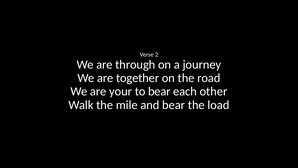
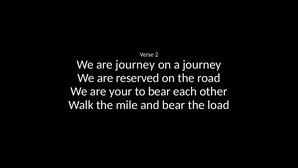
are through: through -> journey (135, 64)
together: together -> reserved (138, 78)
